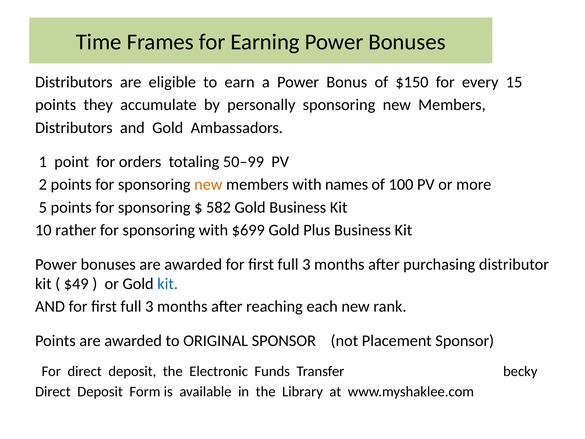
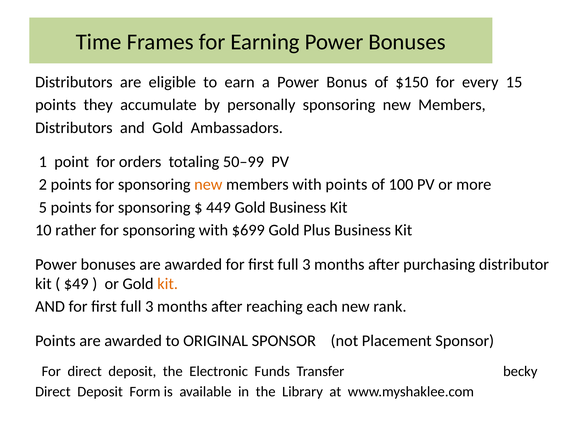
with names: names -> points (346, 184)
582: 582 -> 449 (218, 207)
kit colour: blue -> orange (168, 284)
